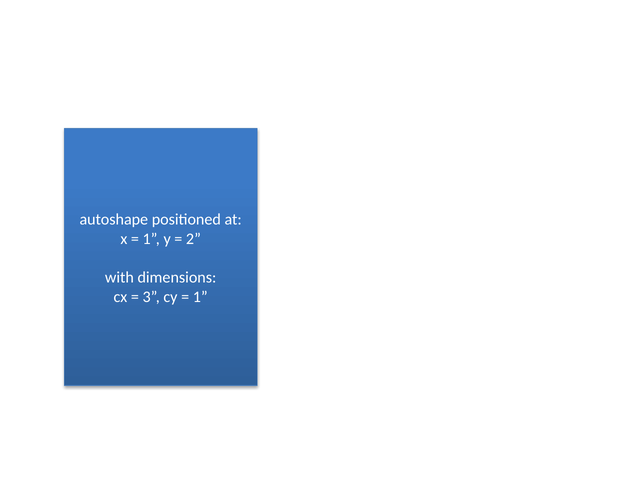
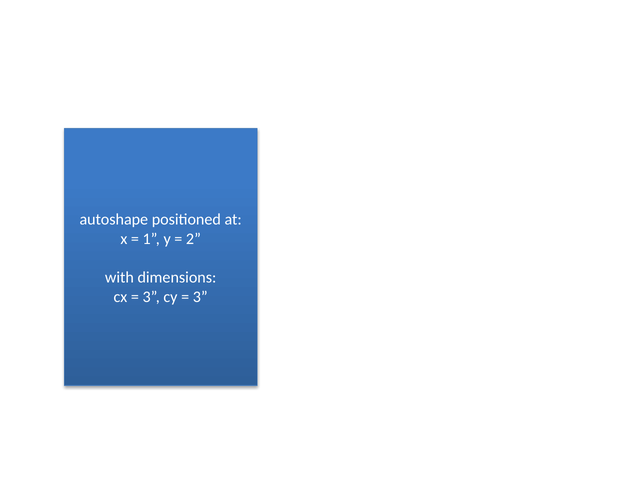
1: 1 -> 3 (200, 297)
